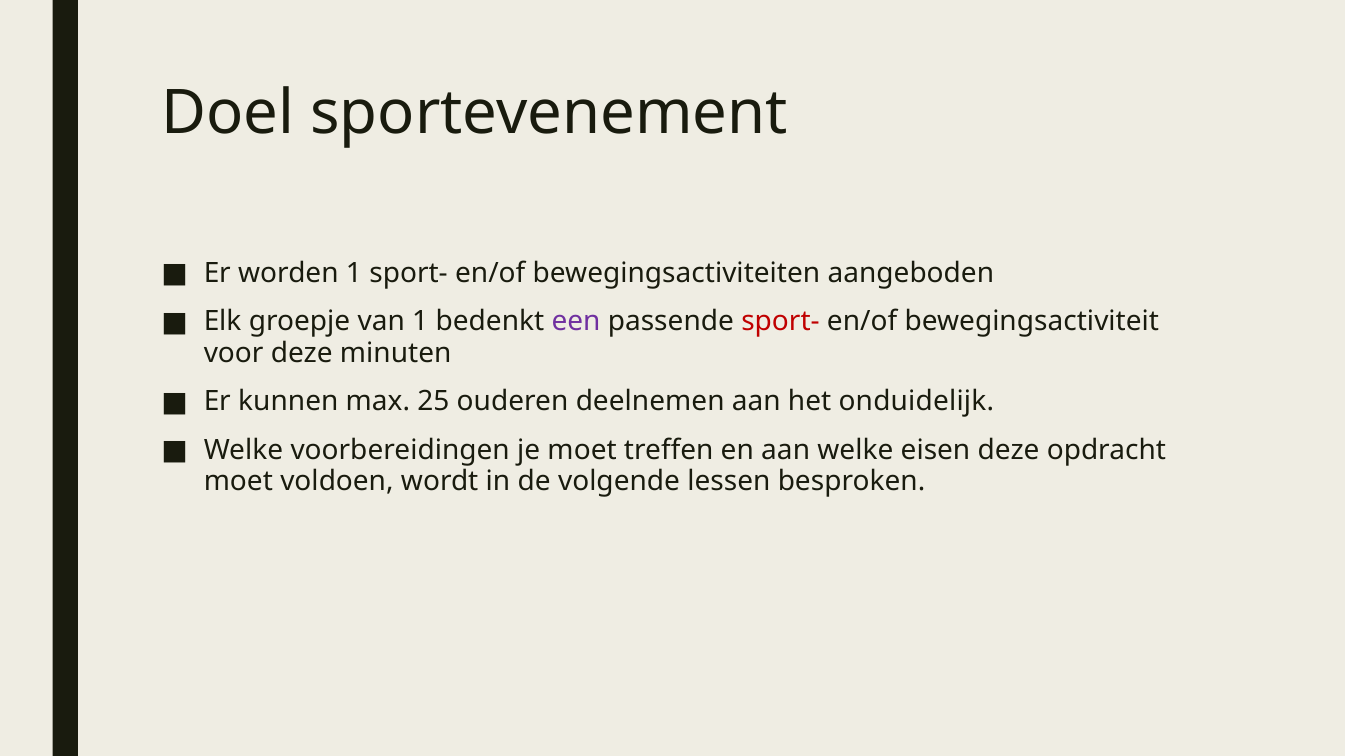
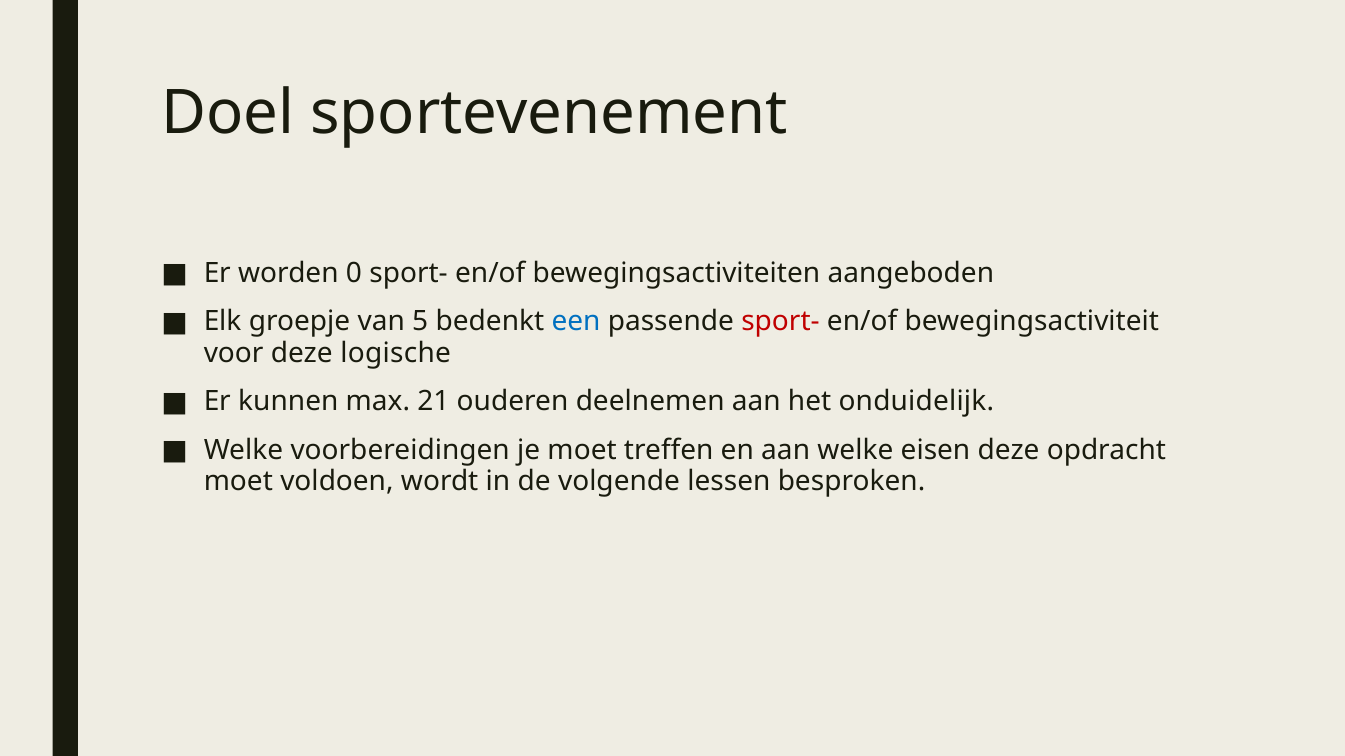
worden 1: 1 -> 0 (354, 273)
van 1: 1 -> 5 (420, 322)
een colour: purple -> blue (576, 322)
minuten: minuten -> logische (396, 353)
25: 25 -> 21 (433, 402)
